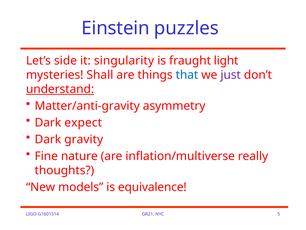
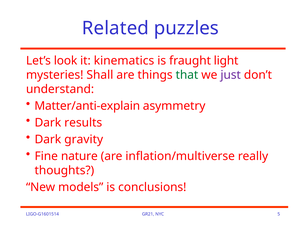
Einstein: Einstein -> Related (115, 28)
side: side -> look (66, 61)
singularity: singularity -> kinematics (124, 61)
that colour: blue -> green (187, 75)
understand underline: present -> none (60, 89)
Matter/anti-gravity: Matter/anti-gravity -> Matter/anti-explain (87, 106)
expect: expect -> results (83, 122)
equivalence: equivalence -> conclusions (152, 187)
